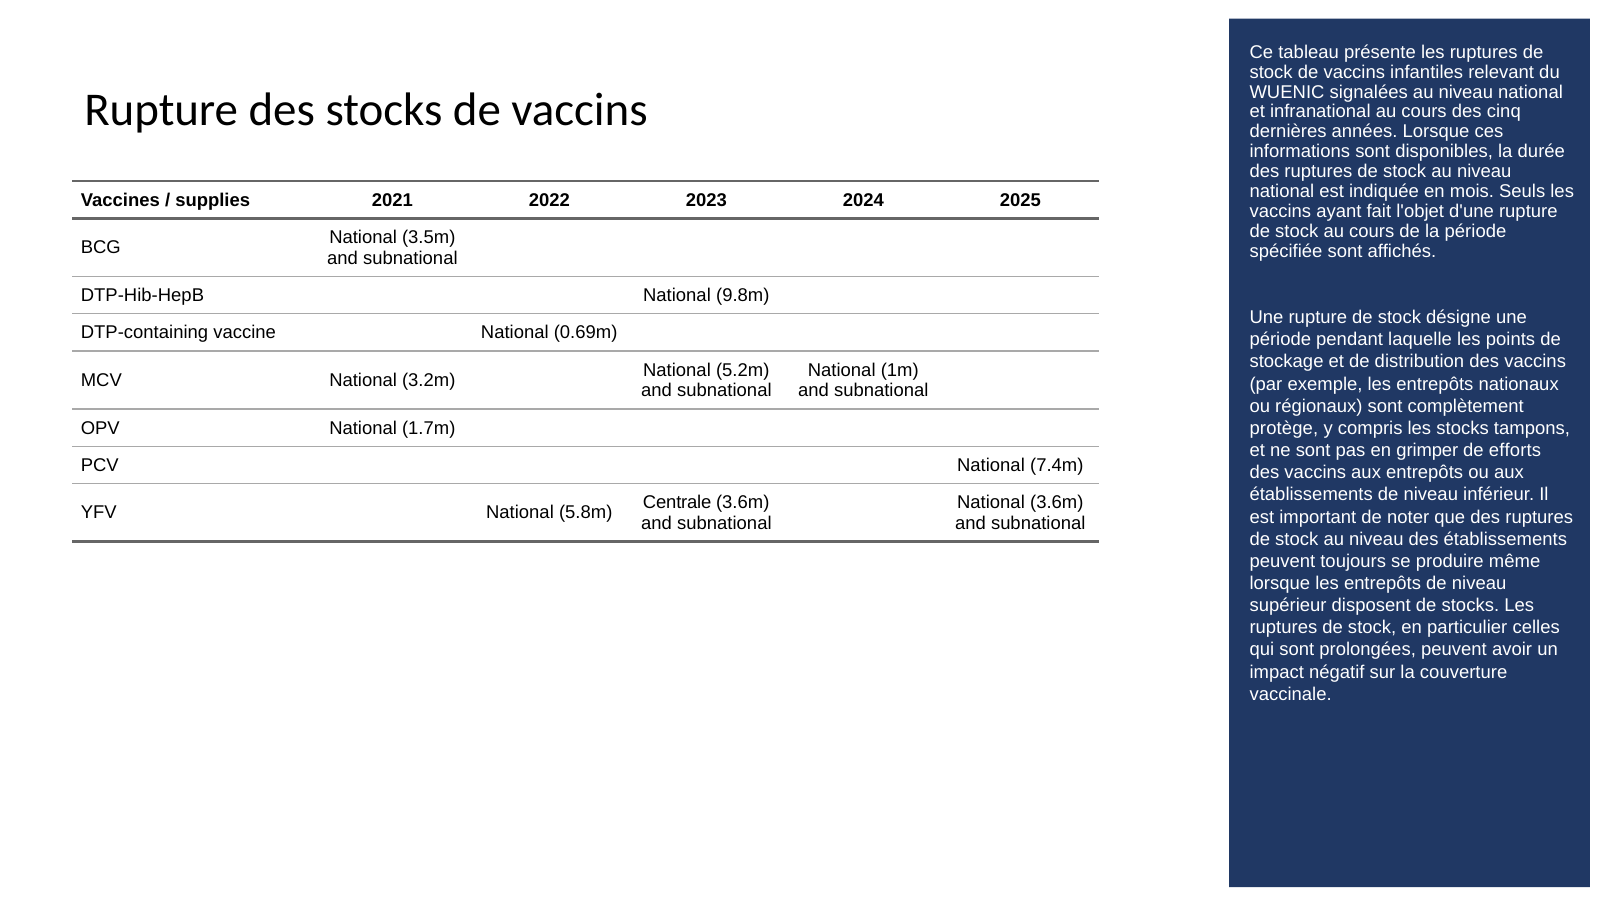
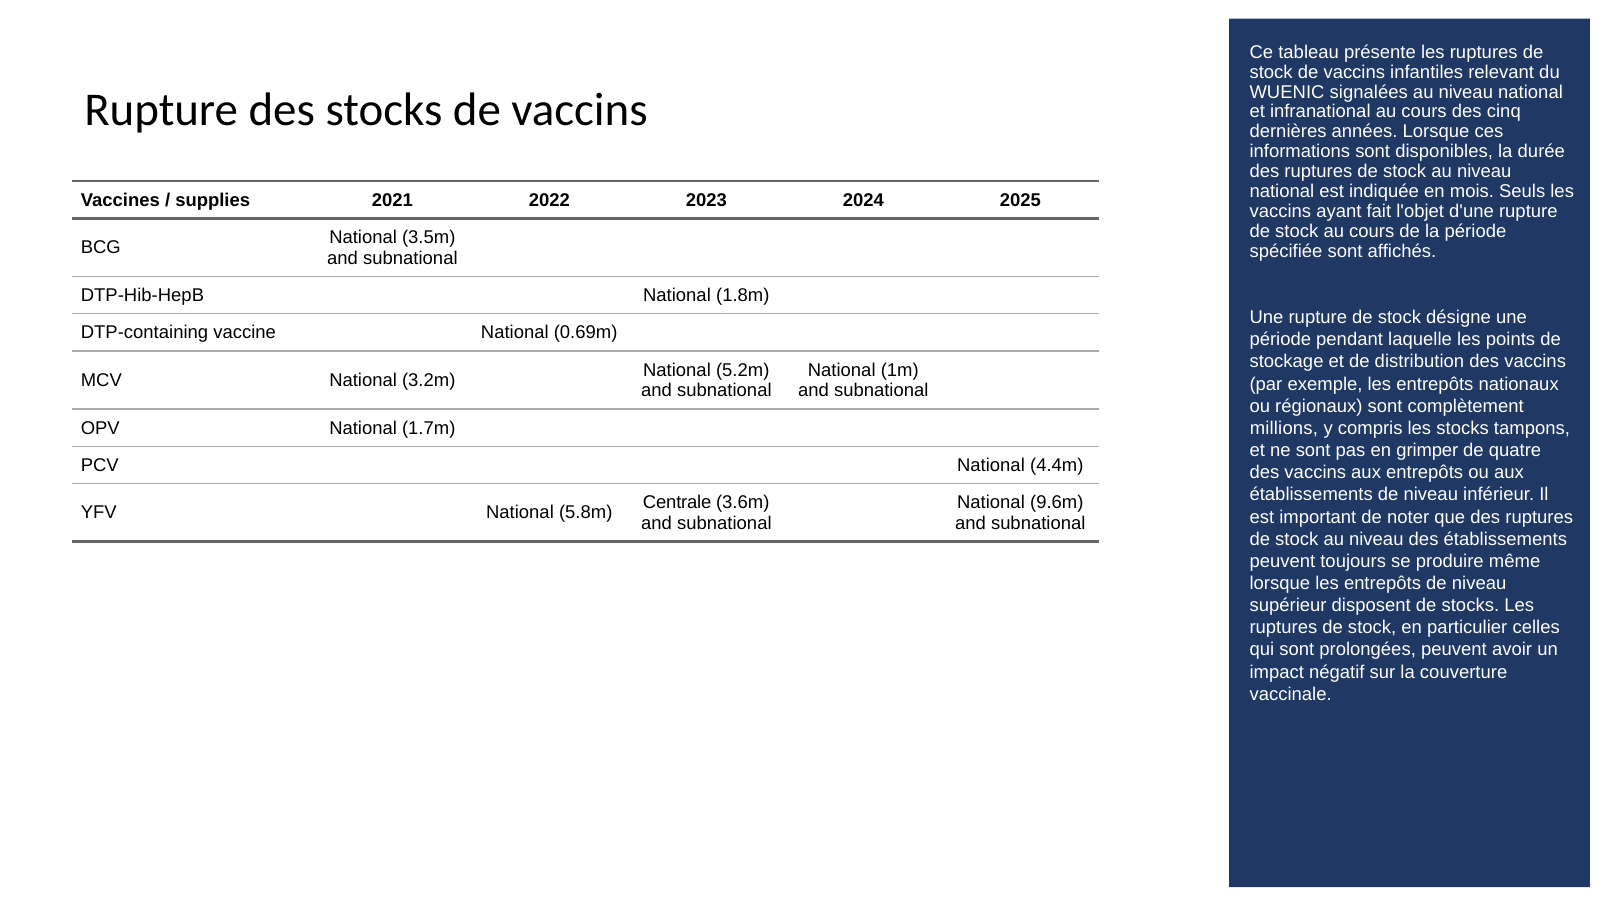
9.8m: 9.8m -> 1.8m (743, 295)
protège: protège -> millions (1284, 428)
efforts: efforts -> quatre (1515, 450)
7.4m: 7.4m -> 4.4m (1057, 465)
National 3.6m: 3.6m -> 9.6m (1057, 502)
